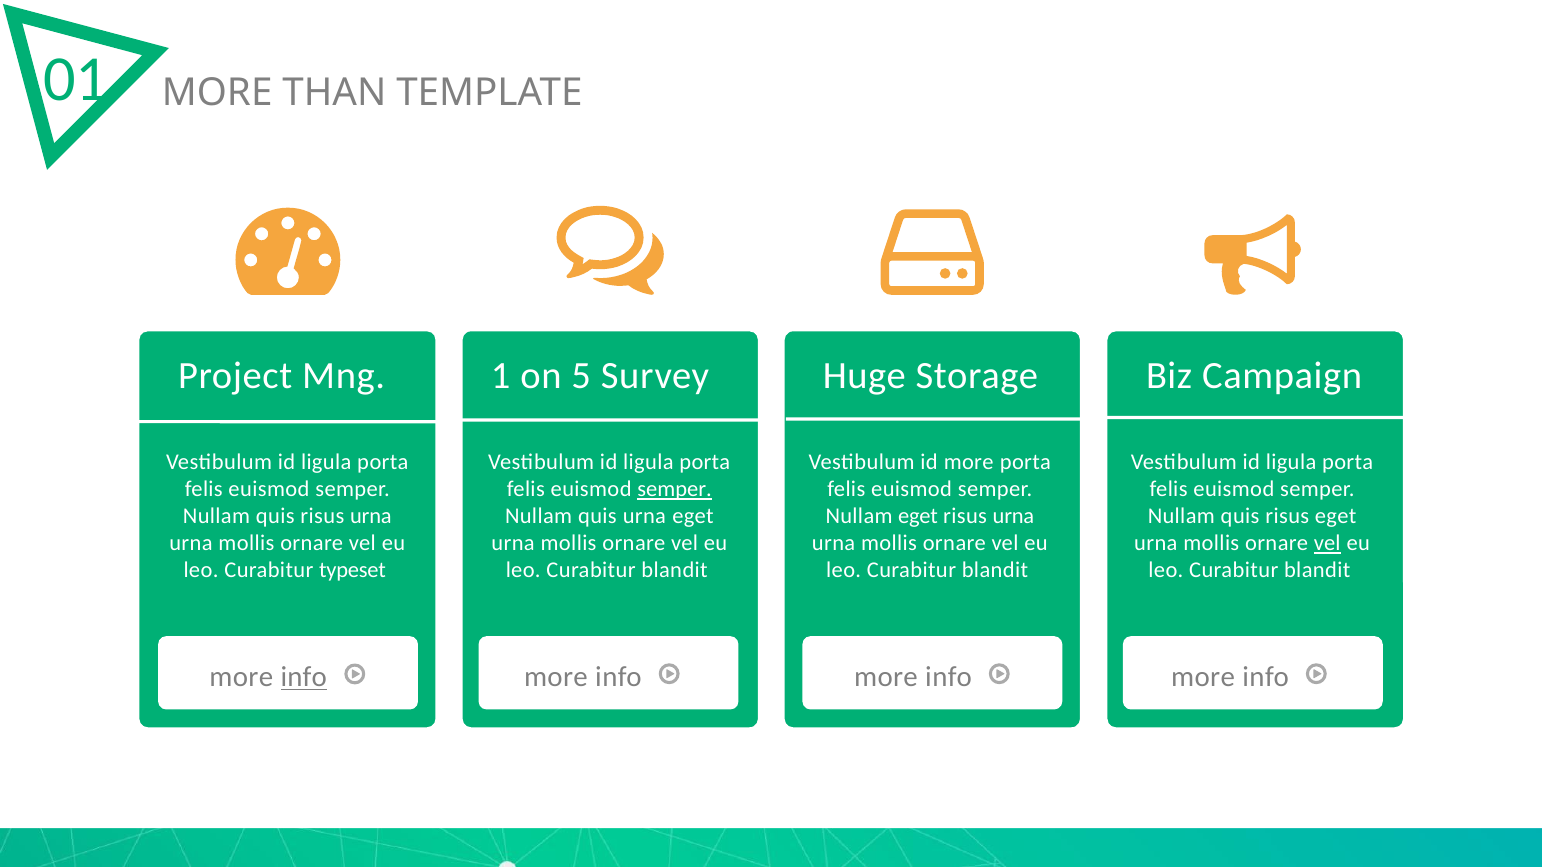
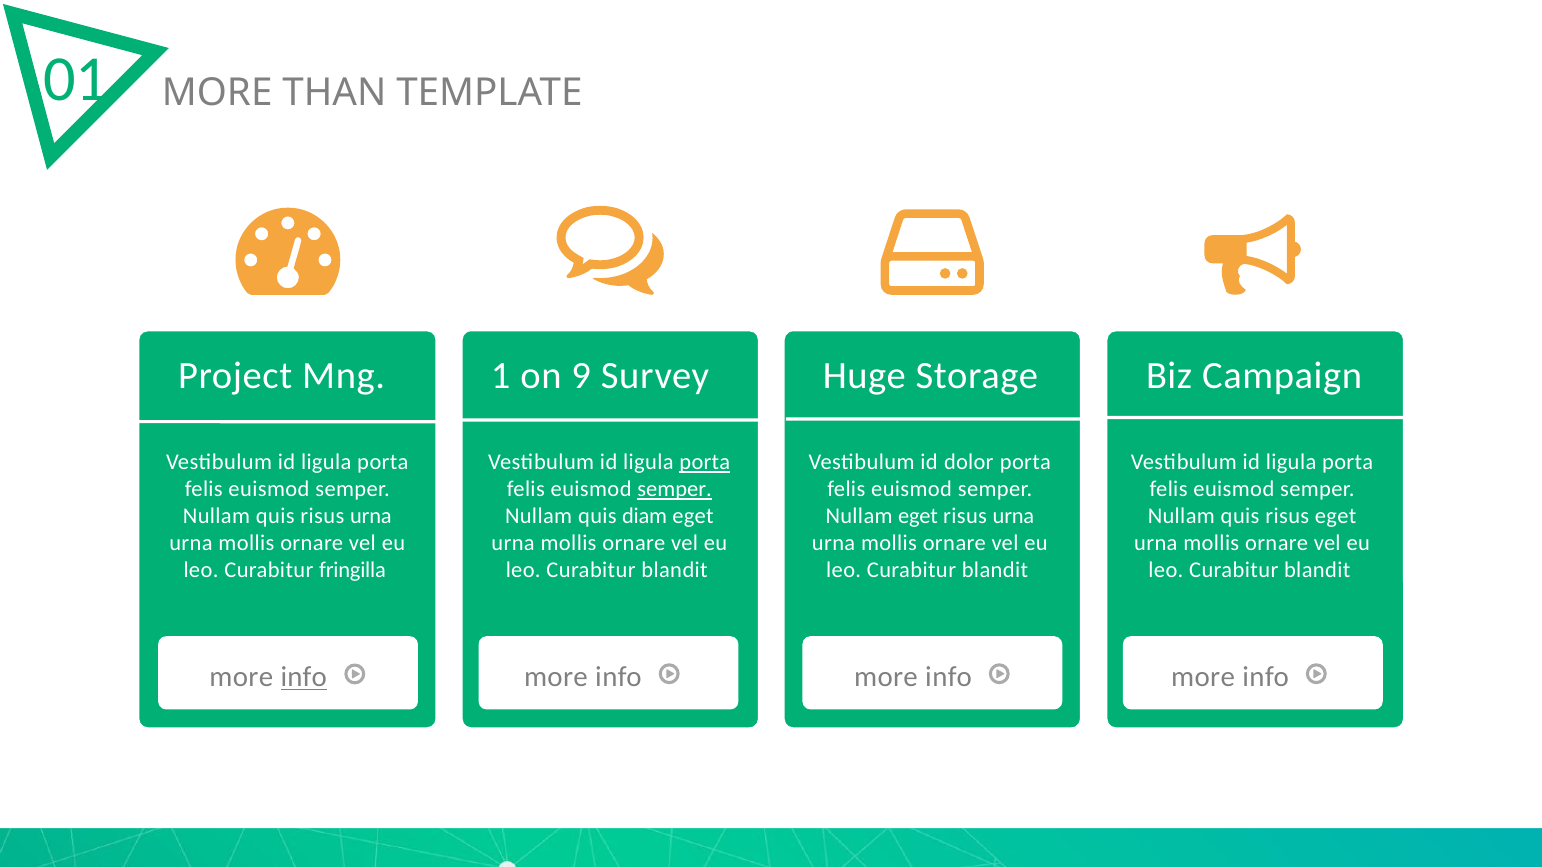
5: 5 -> 9 (581, 376)
porta underline: none -> present (705, 462)
id more: more -> dolor (969, 462)
quis urna: urna -> diam (645, 516)
vel underline: present -> none (1327, 543)
typeset: typeset -> fringilla (353, 570)
